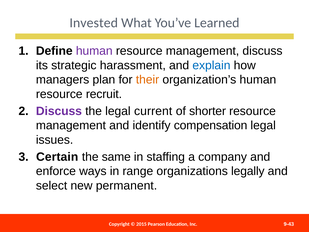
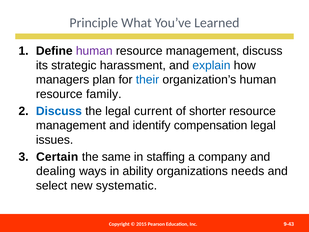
Invested: Invested -> Principle (94, 23)
their colour: orange -> blue (148, 80)
recruit: recruit -> family (104, 94)
Discuss colour: purple -> blue (59, 111)
enforce: enforce -> dealing (56, 171)
range: range -> ability (138, 171)
legally: legally -> needs (248, 171)
permanent: permanent -> systematic (126, 185)
